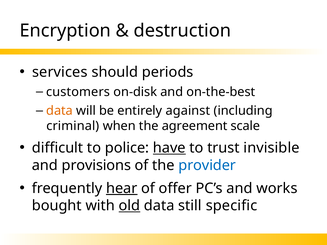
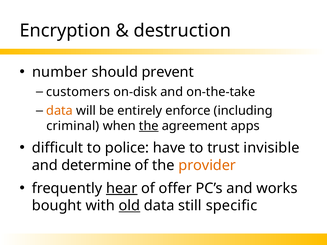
services: services -> number (60, 72)
periods: periods -> prevent (168, 72)
on-the-best: on-the-best -> on-the-take (221, 92)
against: against -> enforce (188, 111)
the underline: none -> present (149, 126)
scale: scale -> apps (245, 126)
have underline: present -> none (169, 148)
provisions: provisions -> determine (96, 166)
provider colour: blue -> orange (207, 166)
